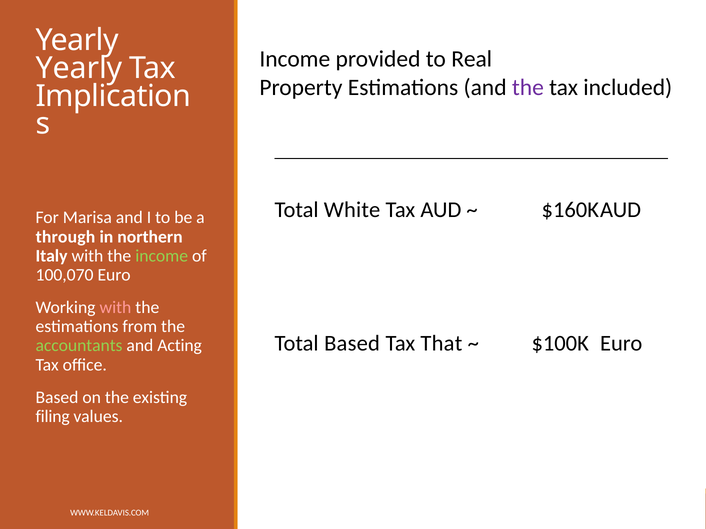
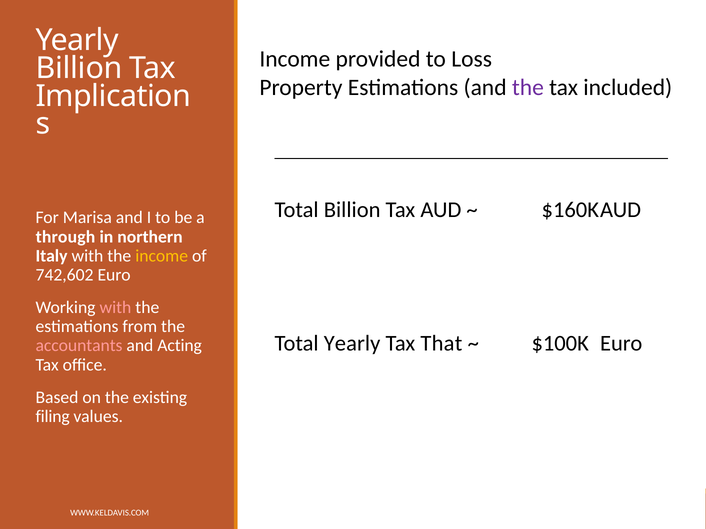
Real: Real -> Loss (472, 59)
Yearly: Yearly -> Billion (79, 68)
Total White: White -> Billion (352, 210)
income colour: light green -> yellow (162, 256)
100,070: 100,070 -> 742,602 (65, 275)
Total Based: Based -> Yearly (352, 344)
accountants colour: light green -> pink (79, 346)
